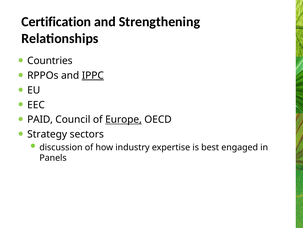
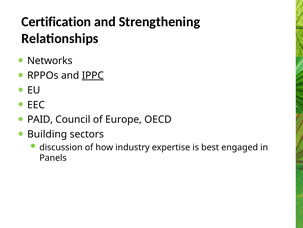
Countries: Countries -> Networks (50, 61)
Europe underline: present -> none (124, 119)
Strategy: Strategy -> Building (47, 134)
